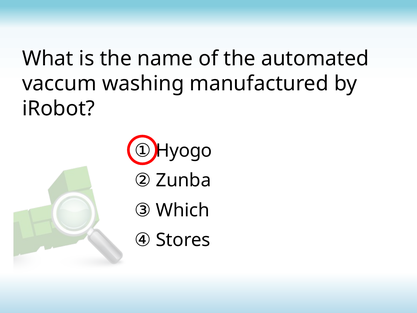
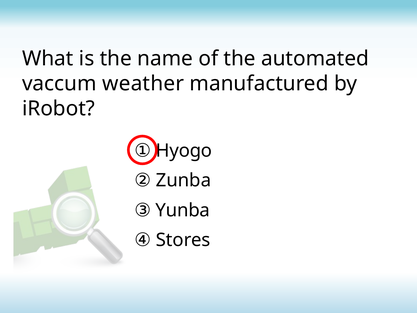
washing: washing -> weather (143, 83)
Which: Which -> Yunba (183, 210)
